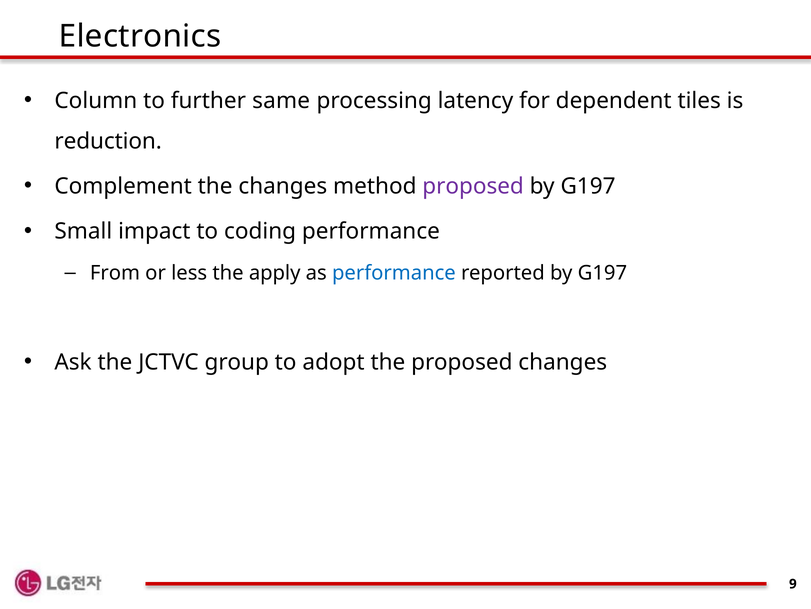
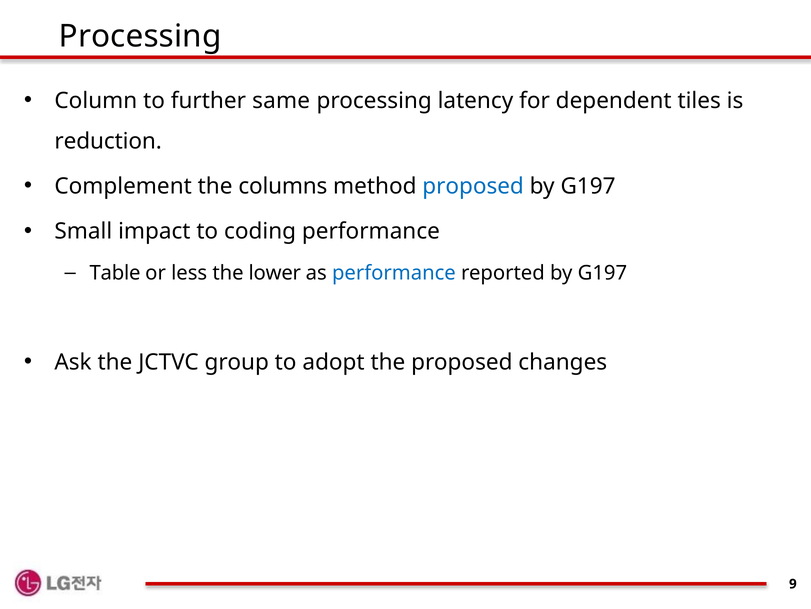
Electronics: Electronics -> Processing (140, 36)
the changes: changes -> columns (283, 186)
proposed colour: purple -> blue (473, 186)
From: From -> Table (115, 273)
apply: apply -> lower (275, 273)
